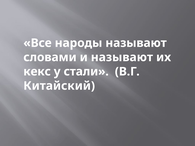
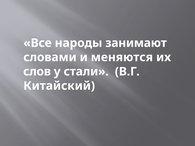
народы называют: называют -> занимают (136, 43)
и называют: называют -> меняются (122, 57)
кекс: кекс -> слов (37, 72)
